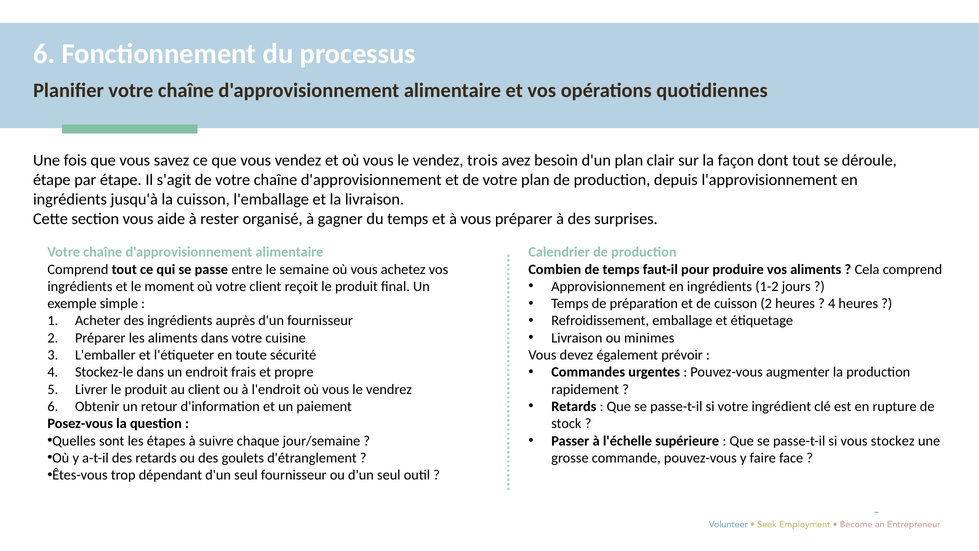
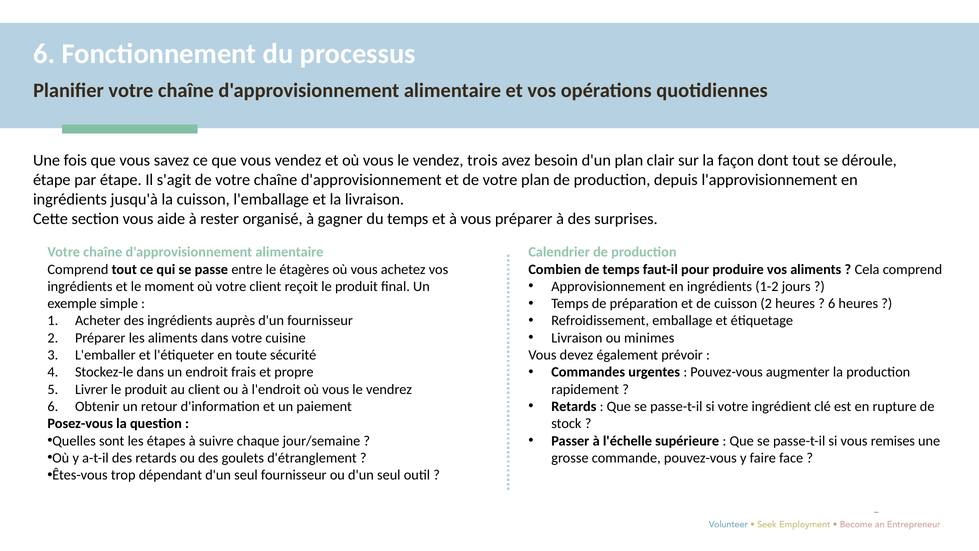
semaine: semaine -> étagères (304, 269)
4: 4 -> 6 (832, 303)
stockez: stockez -> remises (893, 441)
